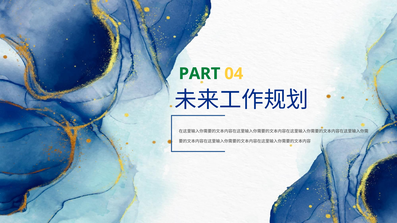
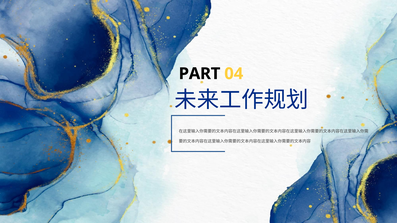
PART colour: green -> black (200, 74)
